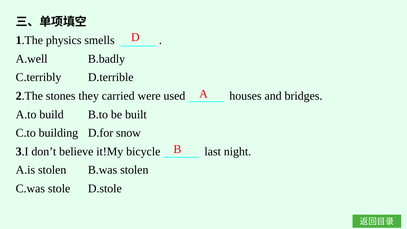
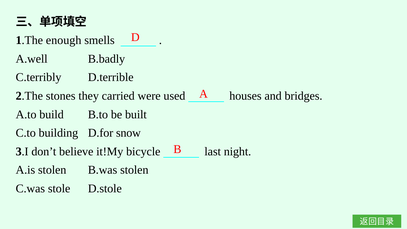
physics: physics -> enough (64, 40)
